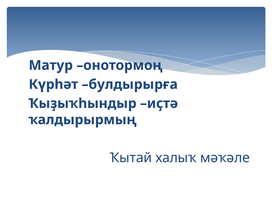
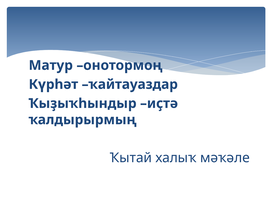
булдырырға: булдырырға -> ҡайтауаздар (130, 84)
